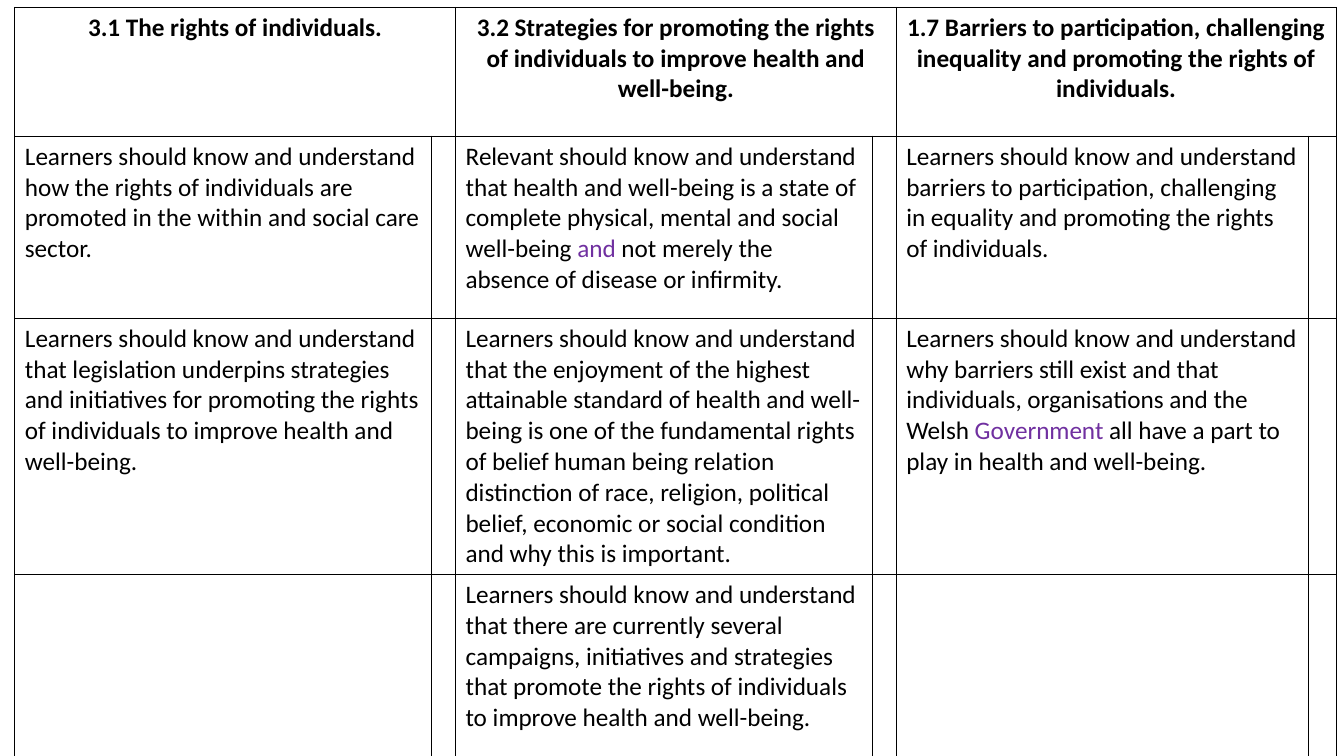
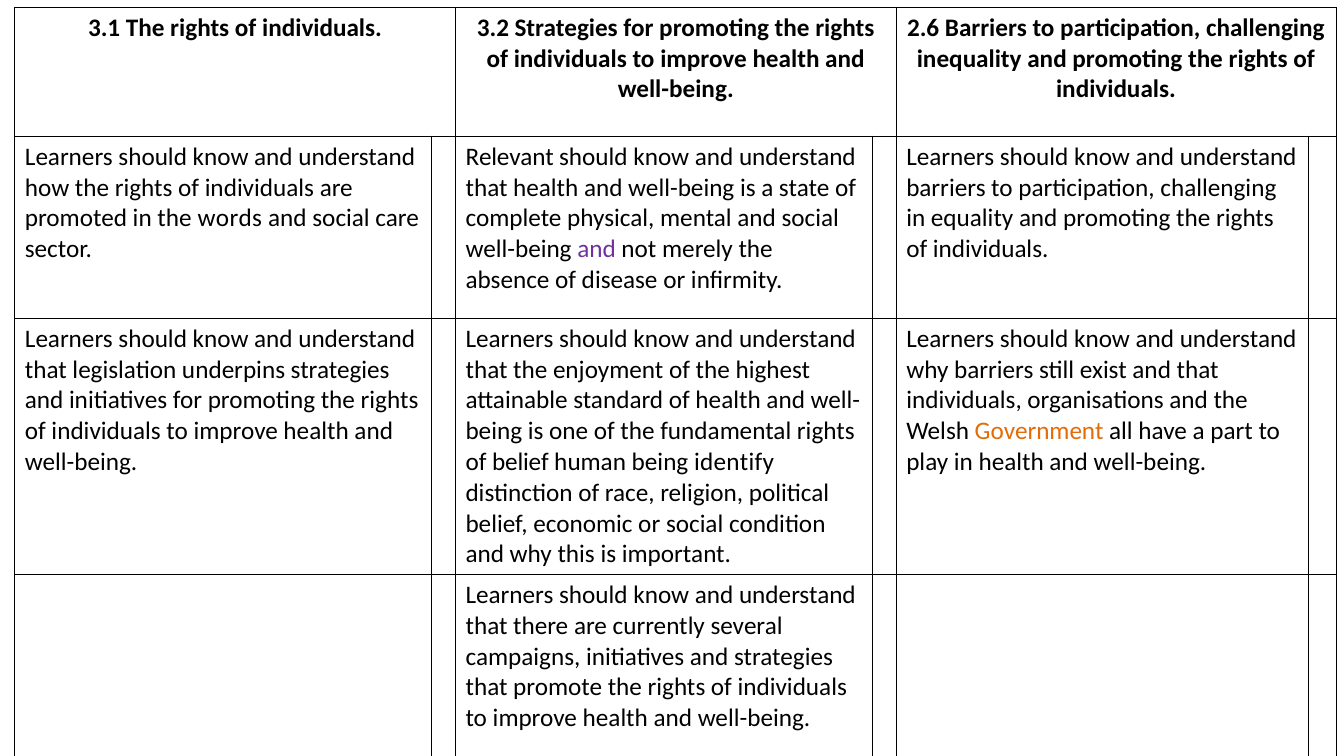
1.7: 1.7 -> 2.6 (923, 28)
within: within -> words (230, 218)
Government colour: purple -> orange (1039, 431)
relation: relation -> identify (734, 462)
